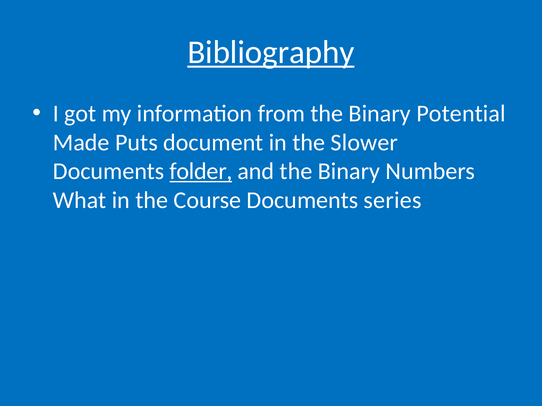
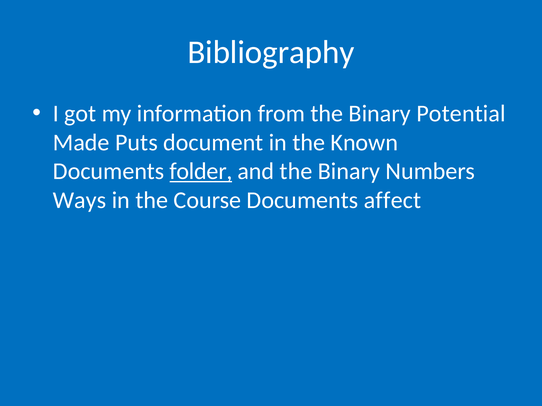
Bibliography underline: present -> none (271, 52)
Slower: Slower -> Known (364, 143)
What: What -> Ways (80, 200)
series: series -> affect (393, 200)
